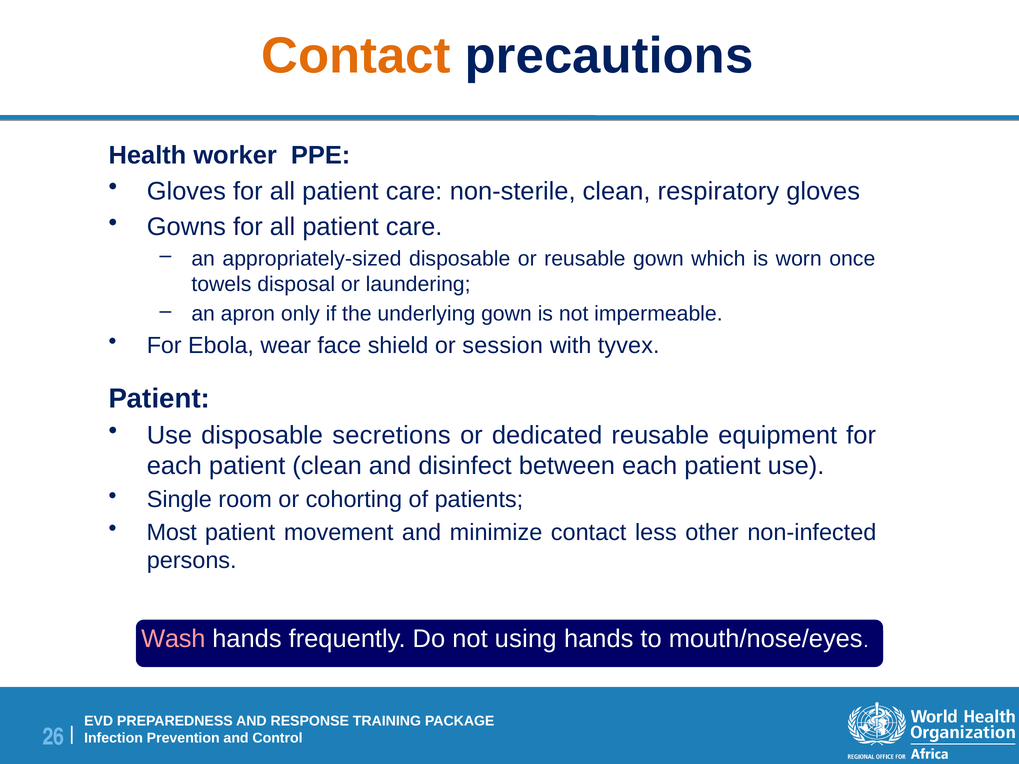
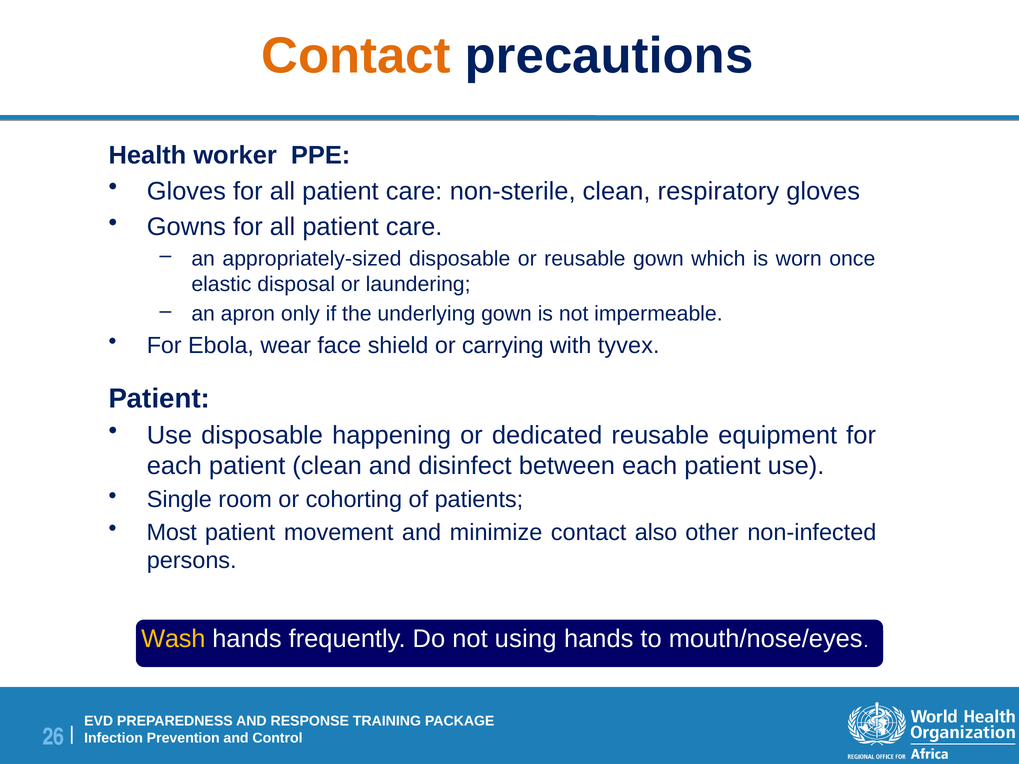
towels: towels -> elastic (221, 284)
session: session -> carrying (503, 345)
secretions: secretions -> happening (392, 435)
less: less -> also (656, 533)
Wash colour: pink -> yellow (173, 639)
